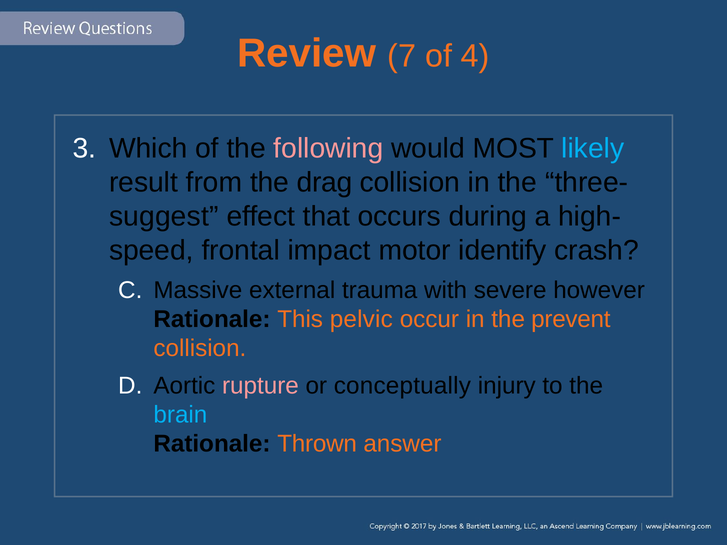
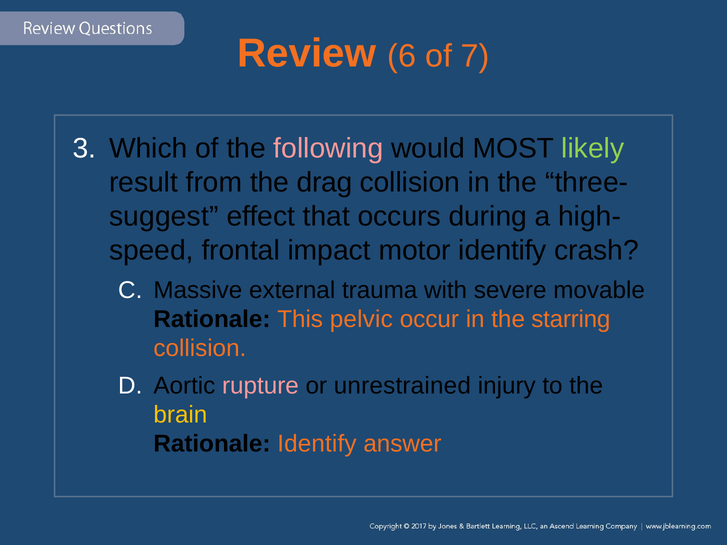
7: 7 -> 6 (402, 56)
4: 4 -> 7 (475, 56)
likely colour: light blue -> light green (593, 149)
however: however -> movable (599, 290)
prevent: prevent -> starring (571, 319)
conceptually: conceptually -> unrestrained (402, 386)
brain colour: light blue -> yellow (180, 415)
Rationale Thrown: Thrown -> Identify (317, 444)
